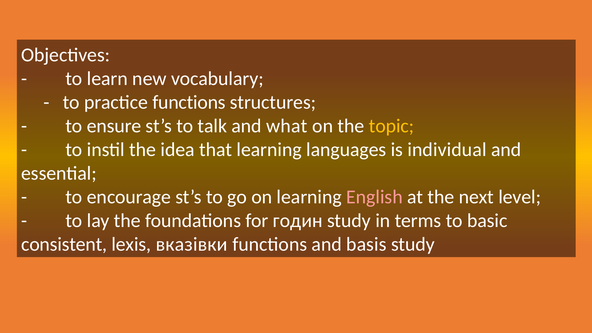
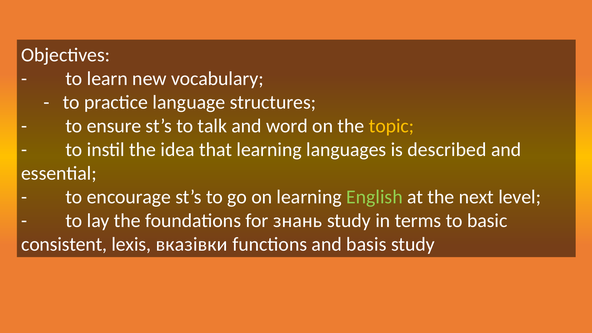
practice functions: functions -> language (189, 102)
what: what -> word (287, 126)
individual: individual -> described (447, 150)
English colour: pink -> light green (374, 197)
годин: годин -> знань (298, 221)
